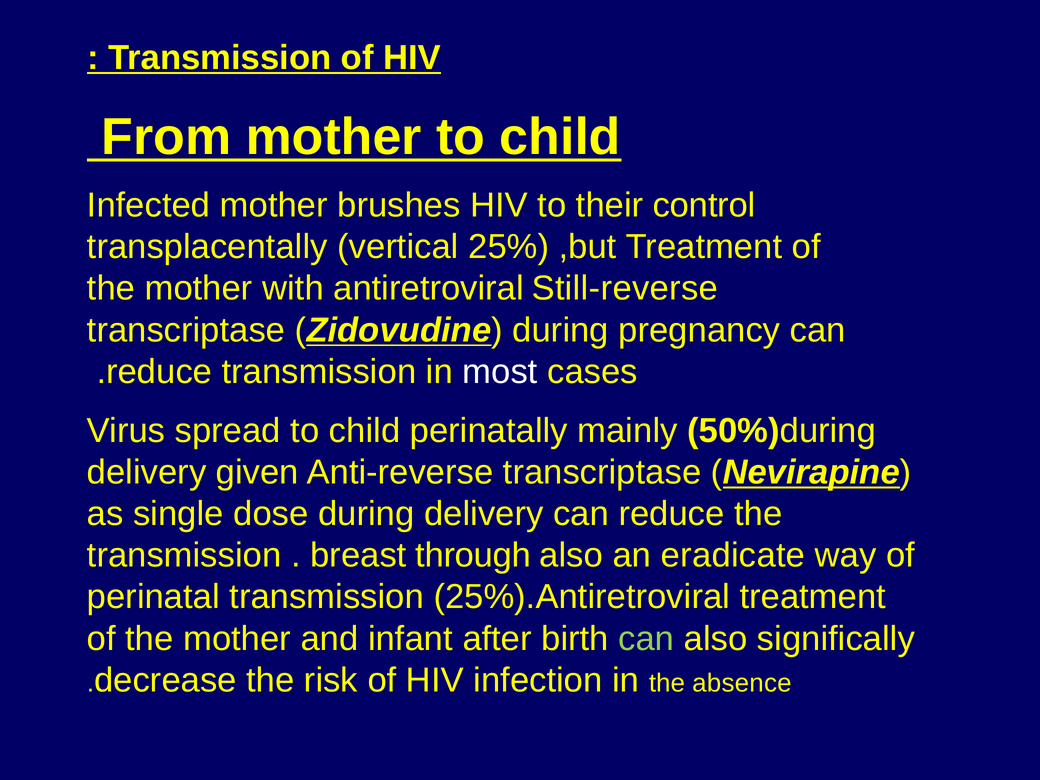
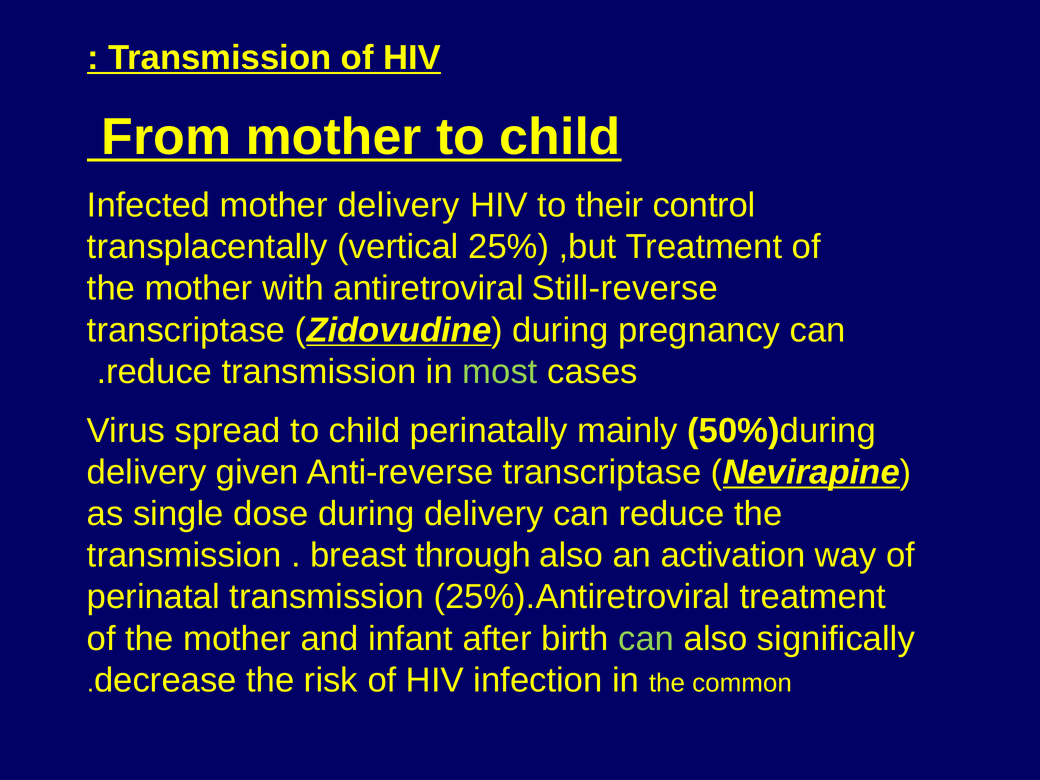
mother brushes: brushes -> delivery (399, 205)
most colour: white -> light green (500, 372)
eradicate: eradicate -> activation (733, 555)
absence: absence -> common (742, 683)
